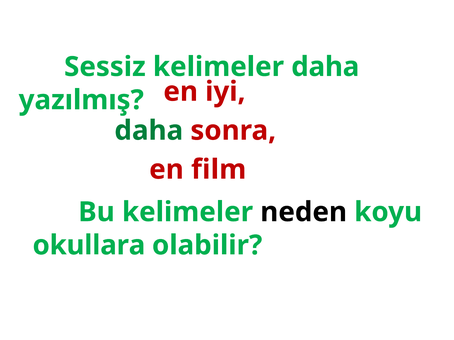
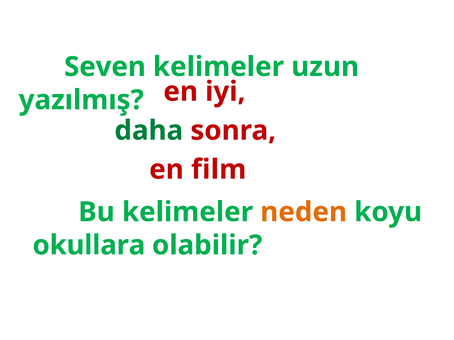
Sessiz: Sessiz -> Seven (105, 67)
kelimeler daha: daha -> uzun (325, 67)
neden colour: black -> orange (304, 212)
